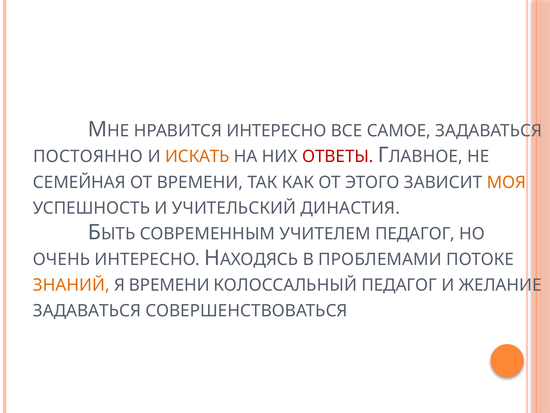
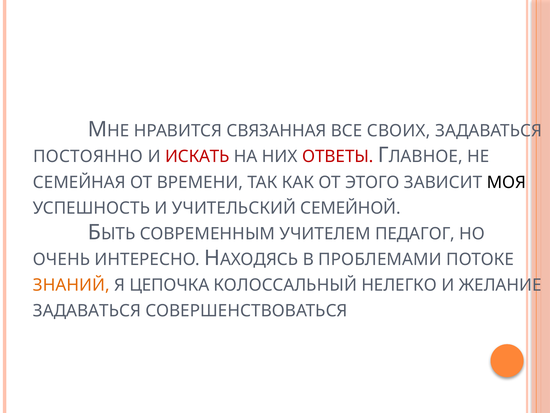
НРАВИТСЯ ИНТЕРЕСНО: ИНТЕРЕСНО -> СВЯЗАННАЯ (277, 131)
САМОЕ: САМОЕ -> СВОИХ (399, 131)
ИСКАТЬ colour: orange -> red (197, 156)
МОЯ colour: orange -> black (506, 182)
ДИНАСТИЯ: ДИНАСТИЯ -> СЕМЕЙНОЙ (350, 208)
Я ВРЕМЕНИ: ВРЕМЕНИ -> ЦЕПОЧКА (169, 285)
КОЛОССАЛЬНЫЙ ПЕДАГОГ: ПЕДАГОГ -> НЕЛЕГКО (399, 285)
